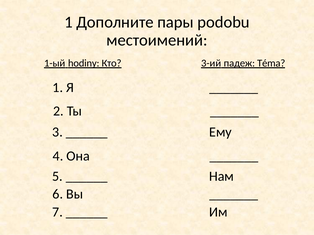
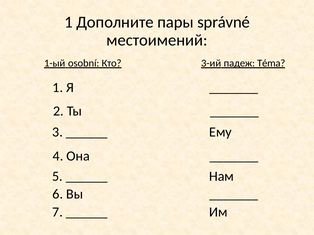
podobu: podobu -> správné (224, 22)
hodiny: hodiny -> osobní (84, 63)
